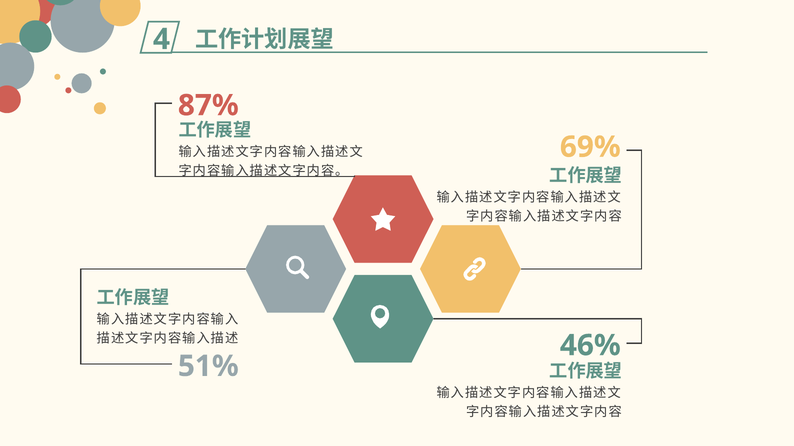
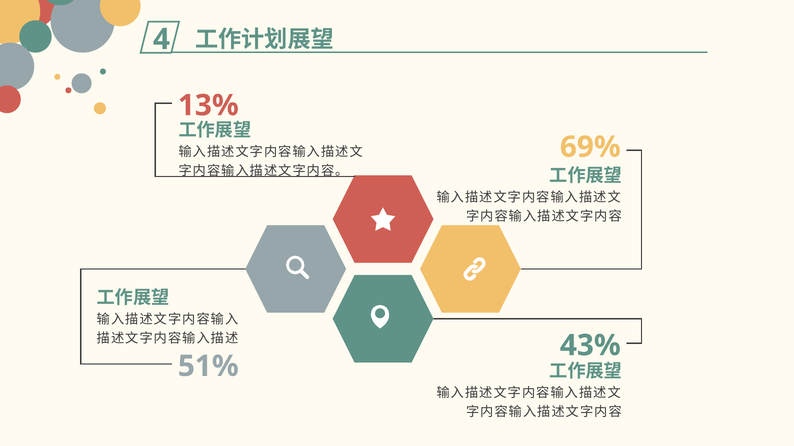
87%: 87% -> 13% (208, 106)
46%: 46% -> 43% (590, 346)
